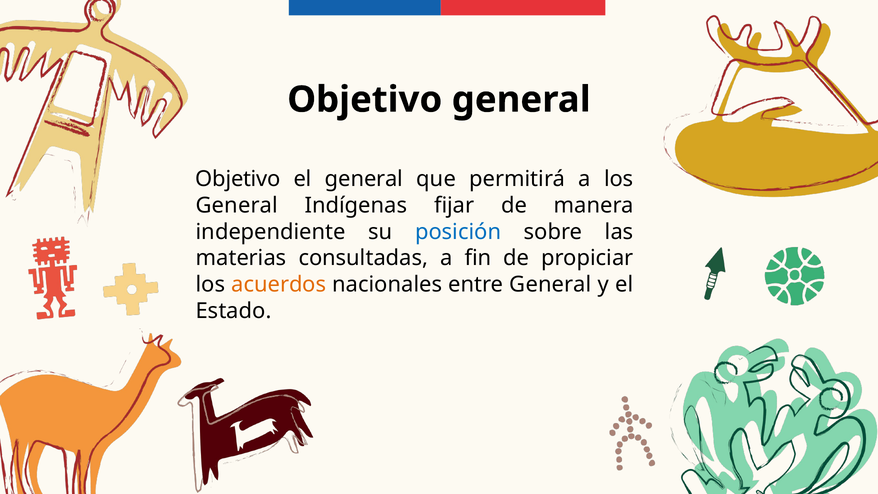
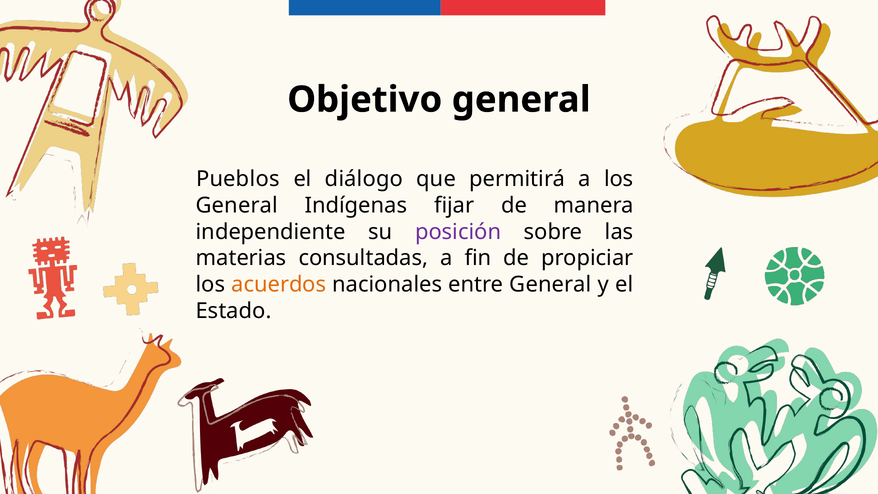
Objetivo: Objetivo -> Pueblos (238, 179)
el general: general -> diálogo (364, 179)
posición colour: blue -> purple (458, 232)
